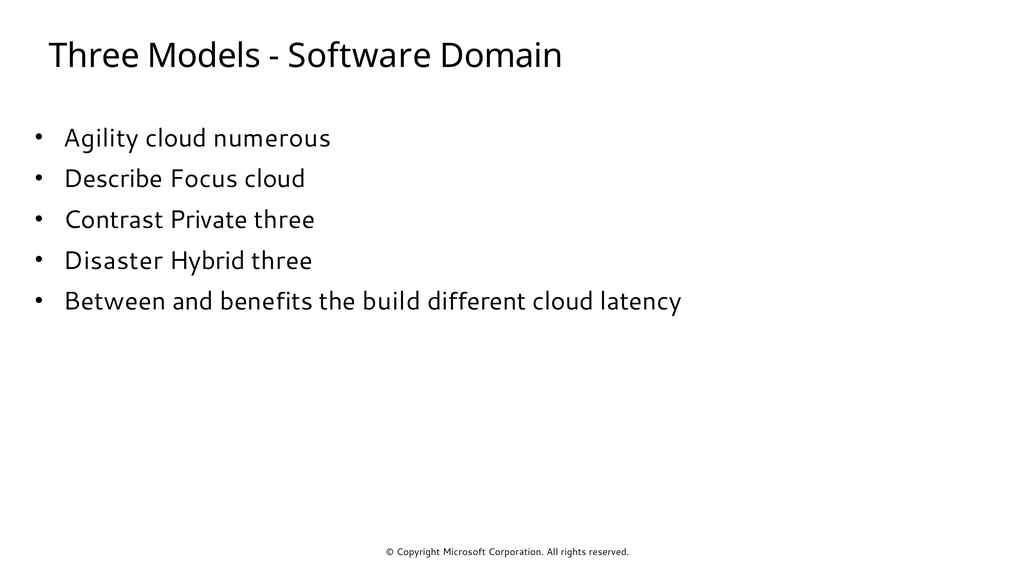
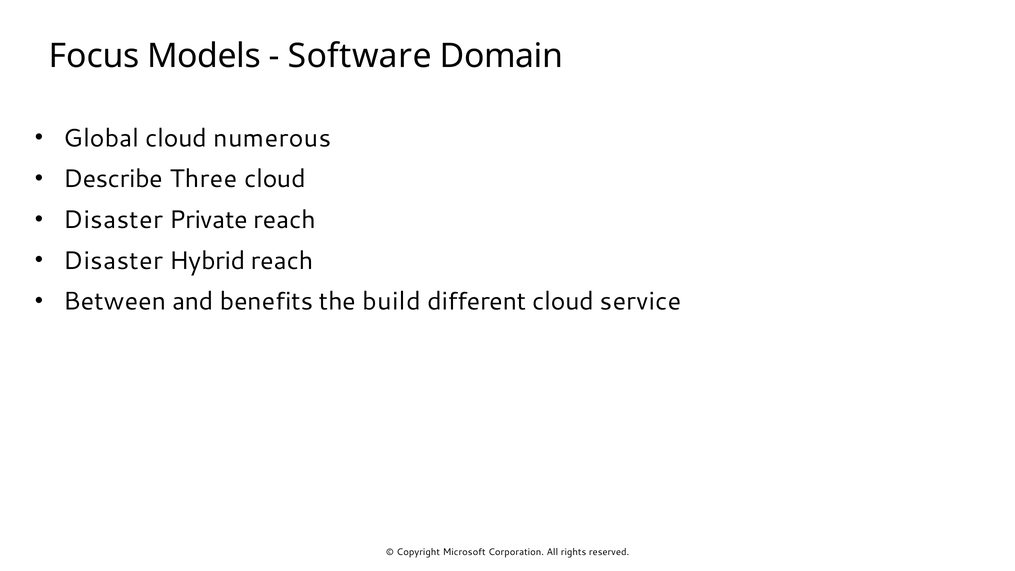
Three: Three -> Focus (94, 56)
Agility: Agility -> Global (101, 138)
Focus: Focus -> Three (204, 179)
Contrast: Contrast -> Disaster (113, 220)
Private three: three -> reach (285, 220)
Hybrid three: three -> reach (282, 261)
latency: latency -> service (641, 301)
